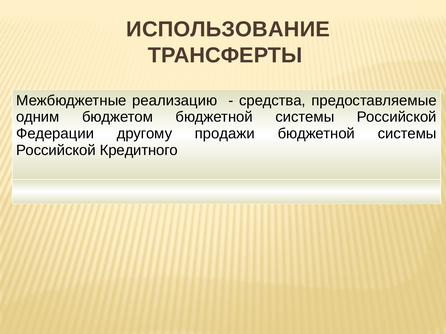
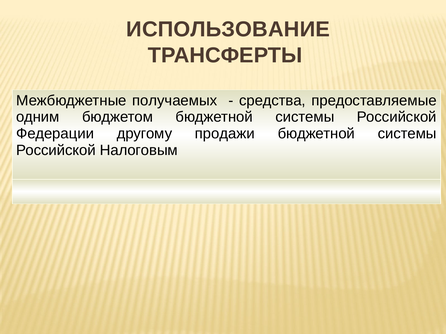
реализацию: реализацию -> получаемых (175, 101)
Кредитного: Кредитного -> Налоговым (139, 150)
